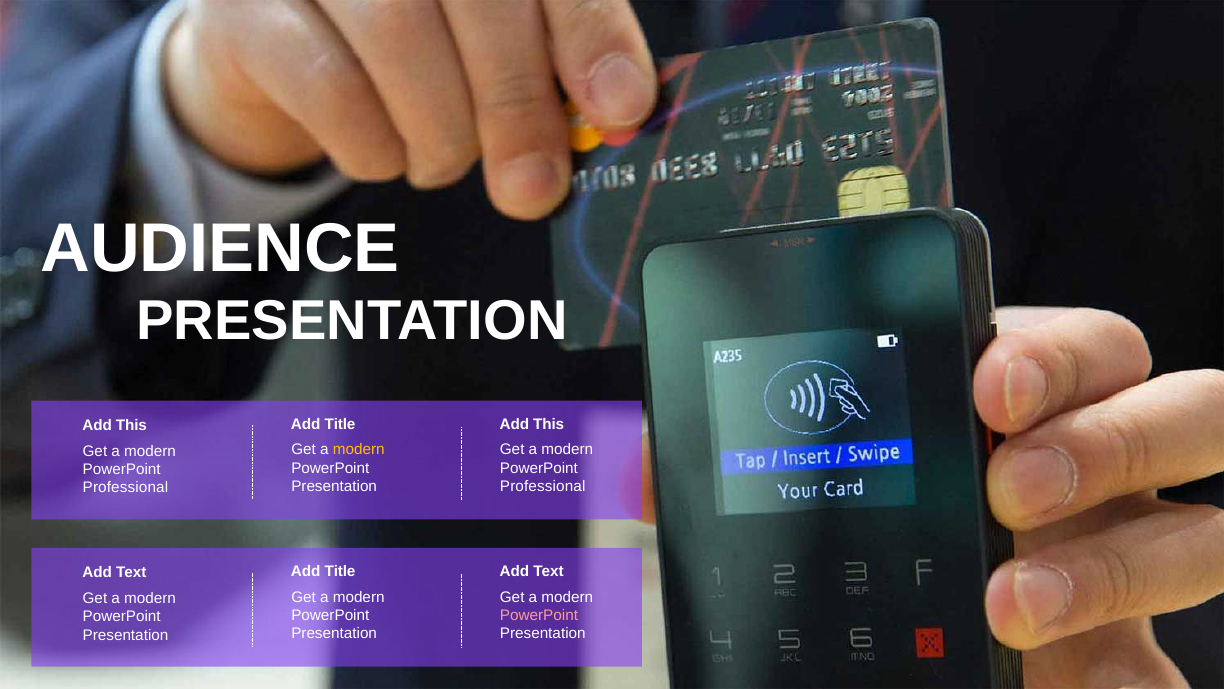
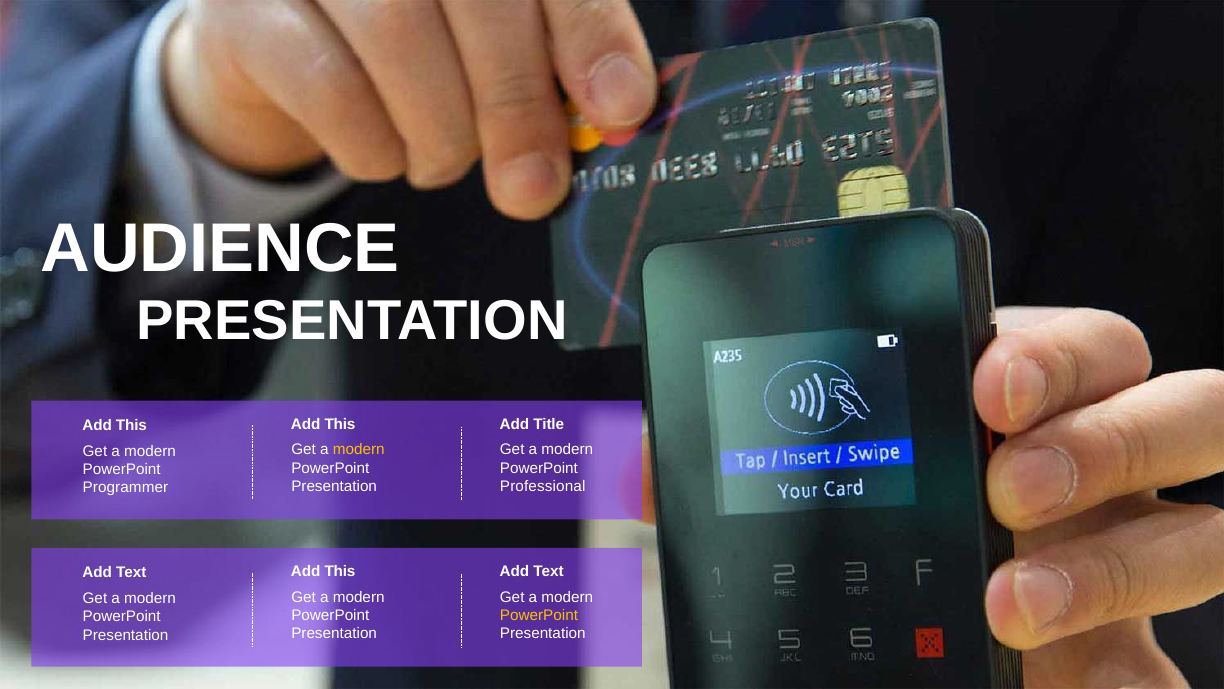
Title: Title -> This (340, 424)
This: This -> Title (549, 424)
Professional: Professional -> Programmer (125, 487)
Title: Title -> This (340, 571)
PowerPoint colour: pink -> yellow (539, 615)
